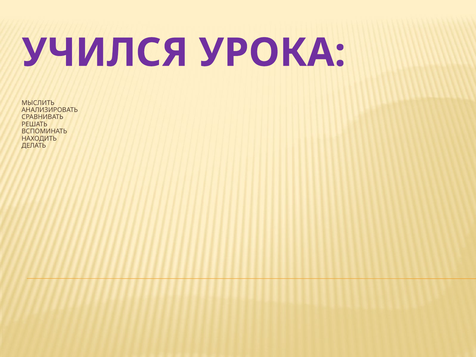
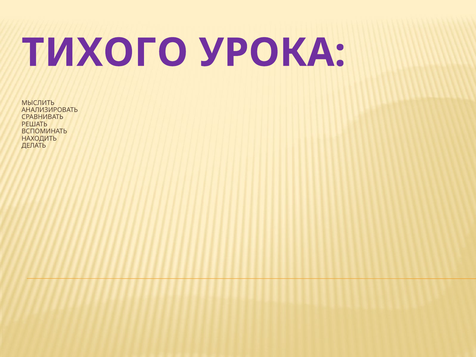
УЧИЛСЯ: УЧИЛСЯ -> ТИХОГО (105, 53)
